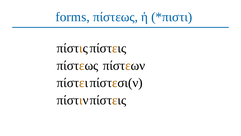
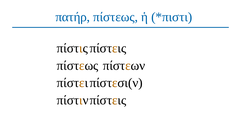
forms: forms -> πατήρ (73, 17)
